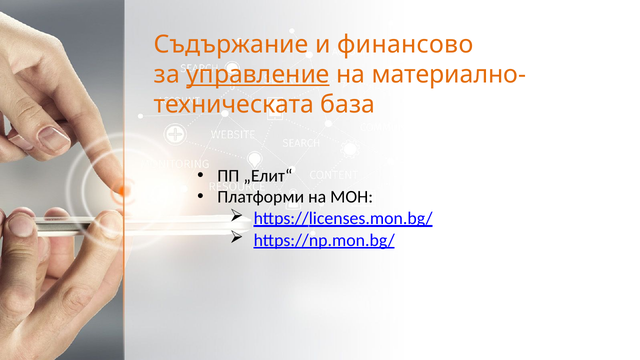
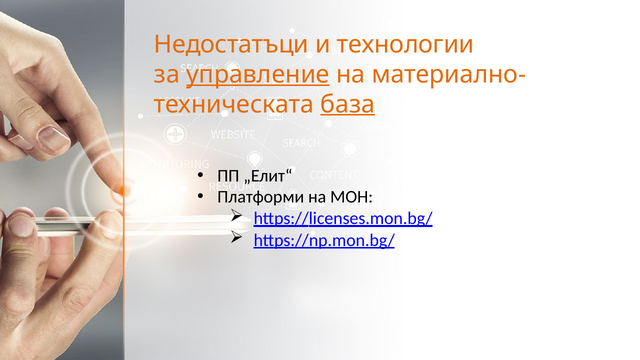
Съдържание: Съдържание -> Недостатъци (231, 45)
финансово: финансово -> технологии (406, 45)
база underline: none -> present (348, 104)
